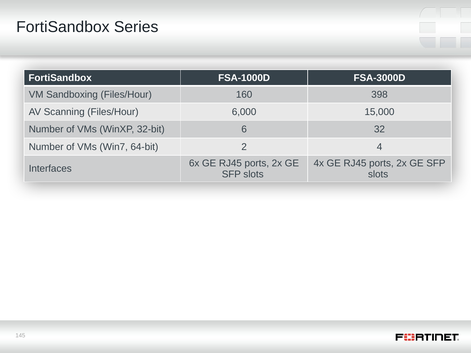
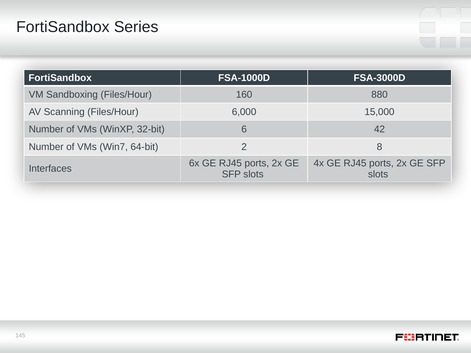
398: 398 -> 880 (380, 95)
32: 32 -> 42 (379, 129)
4: 4 -> 8 (380, 147)
